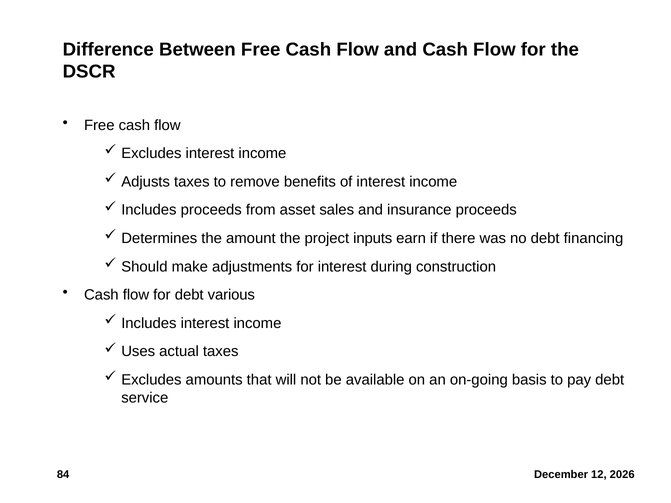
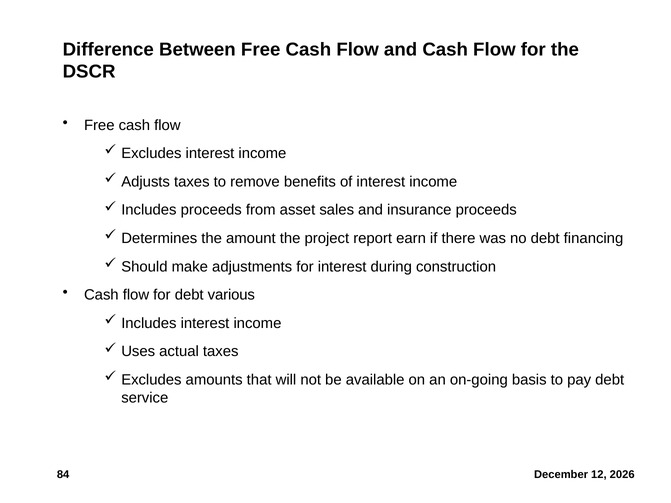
inputs: inputs -> report (373, 238)
